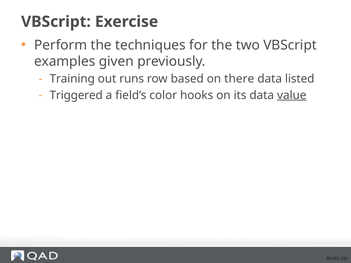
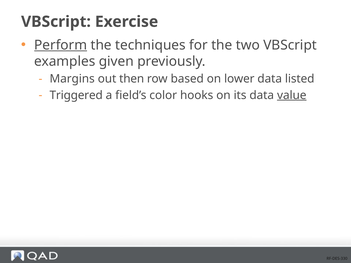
Perform underline: none -> present (61, 45)
Training: Training -> Margins (72, 79)
runs: runs -> then (132, 79)
there: there -> lower (239, 79)
